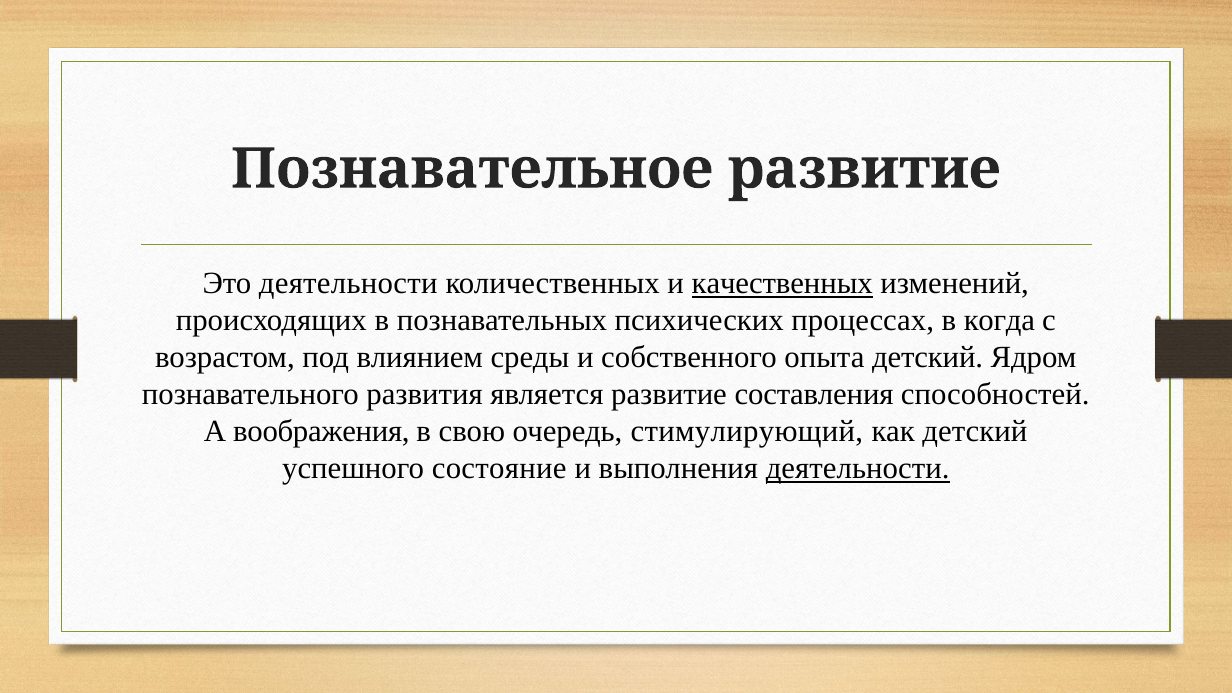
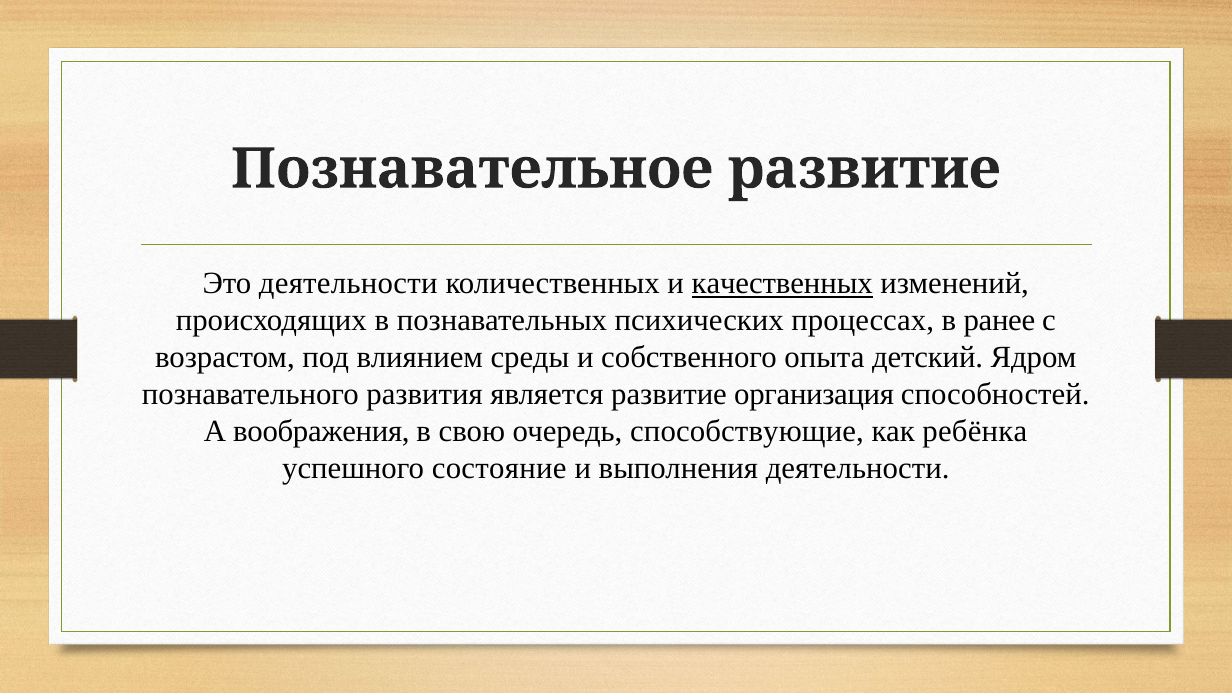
когда: когда -> ранее (999, 321)
составления: составления -> организация (814, 395)
стимулирующий: стимулирующий -> способствующие (747, 431)
как детский: детский -> ребёнка (975, 431)
деятельности underline: present -> none (858, 468)
